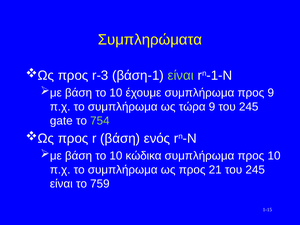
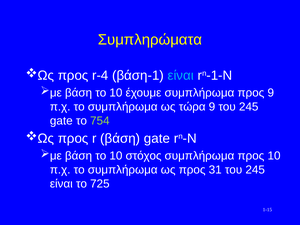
r-3: r-3 -> r-4 (100, 75)
είναι colour: light green -> light blue (181, 75)
βάση ενός: ενός -> gate (157, 138)
κώδικα: κώδικα -> στόχος (144, 156)
21: 21 -> 31 (215, 170)
759: 759 -> 725 (100, 184)
